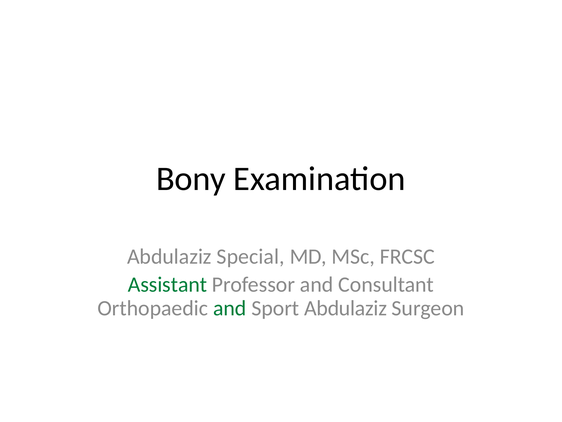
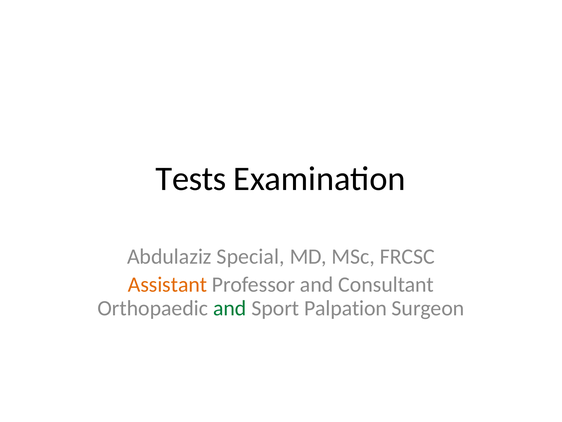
Bony: Bony -> Tests (191, 179)
Assistant colour: green -> orange (168, 284)
Sport Abdulaziz: Abdulaziz -> Palpation (346, 308)
